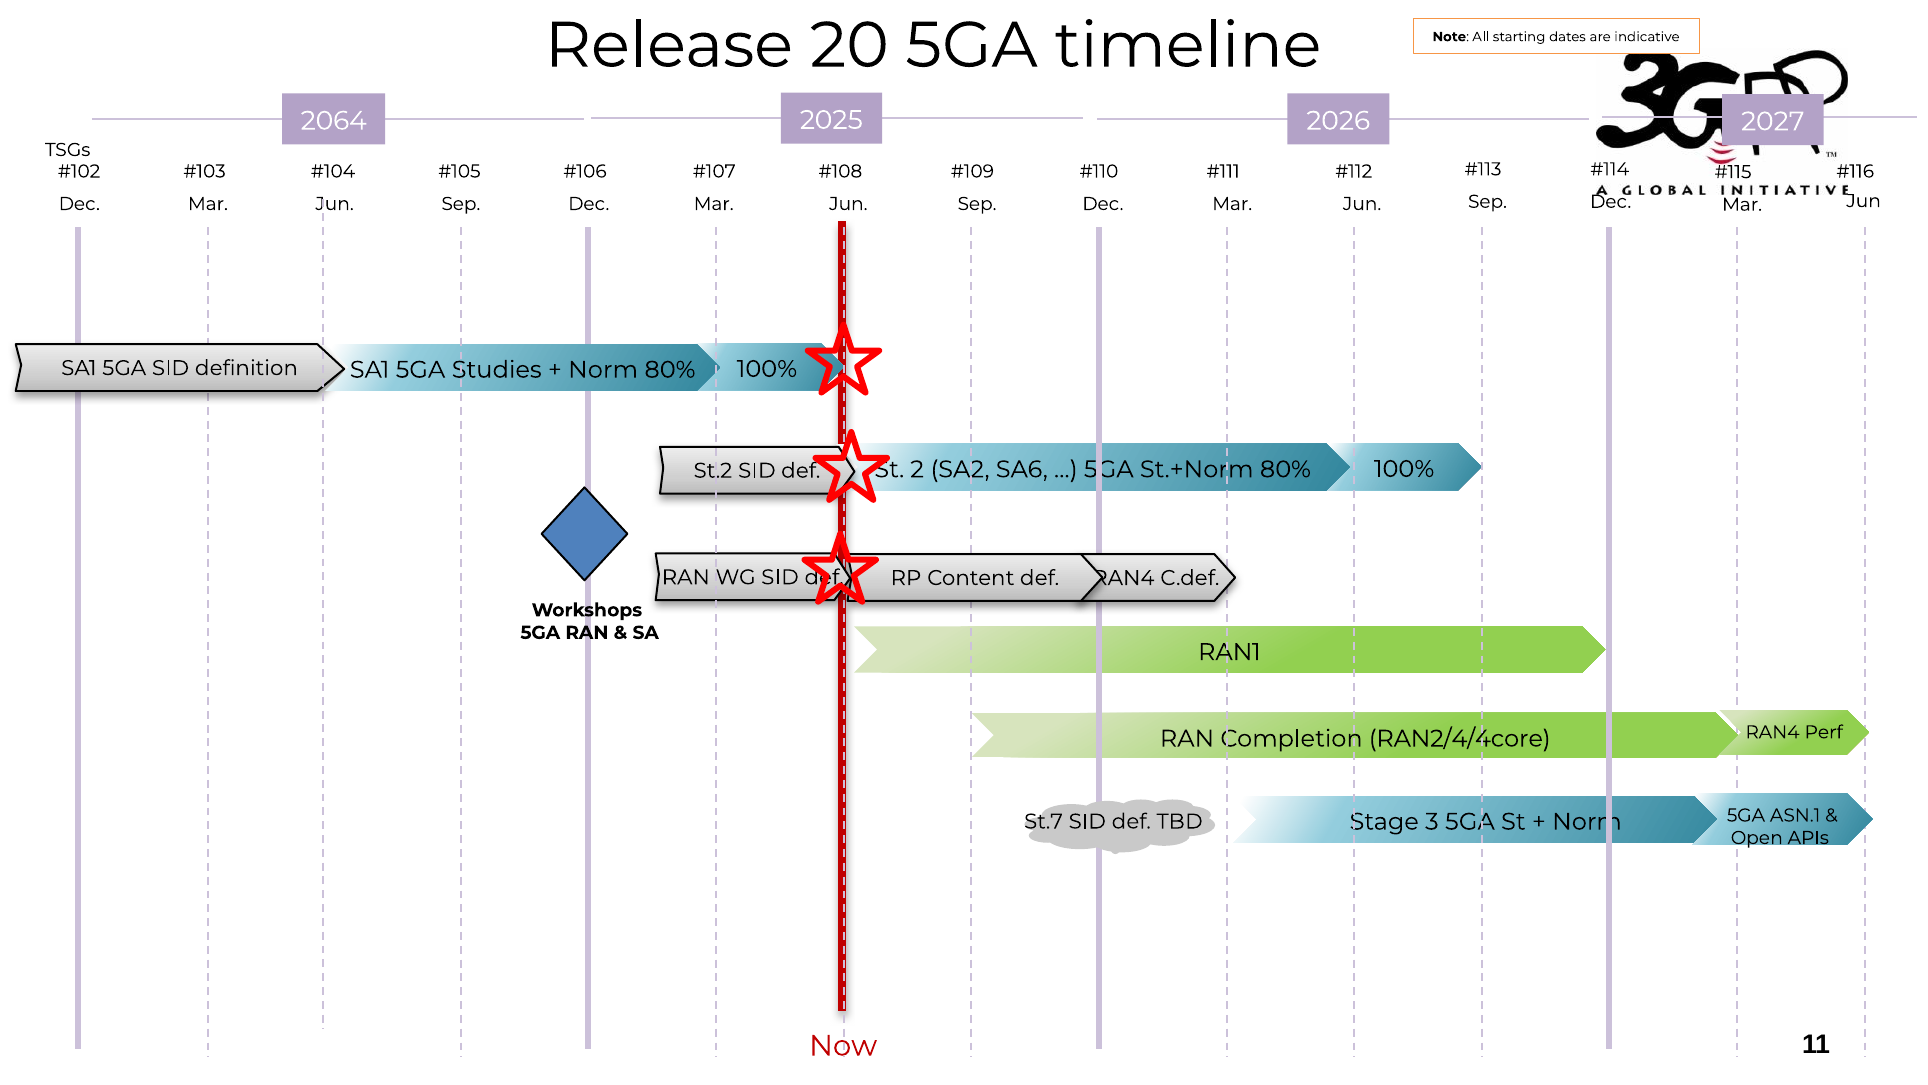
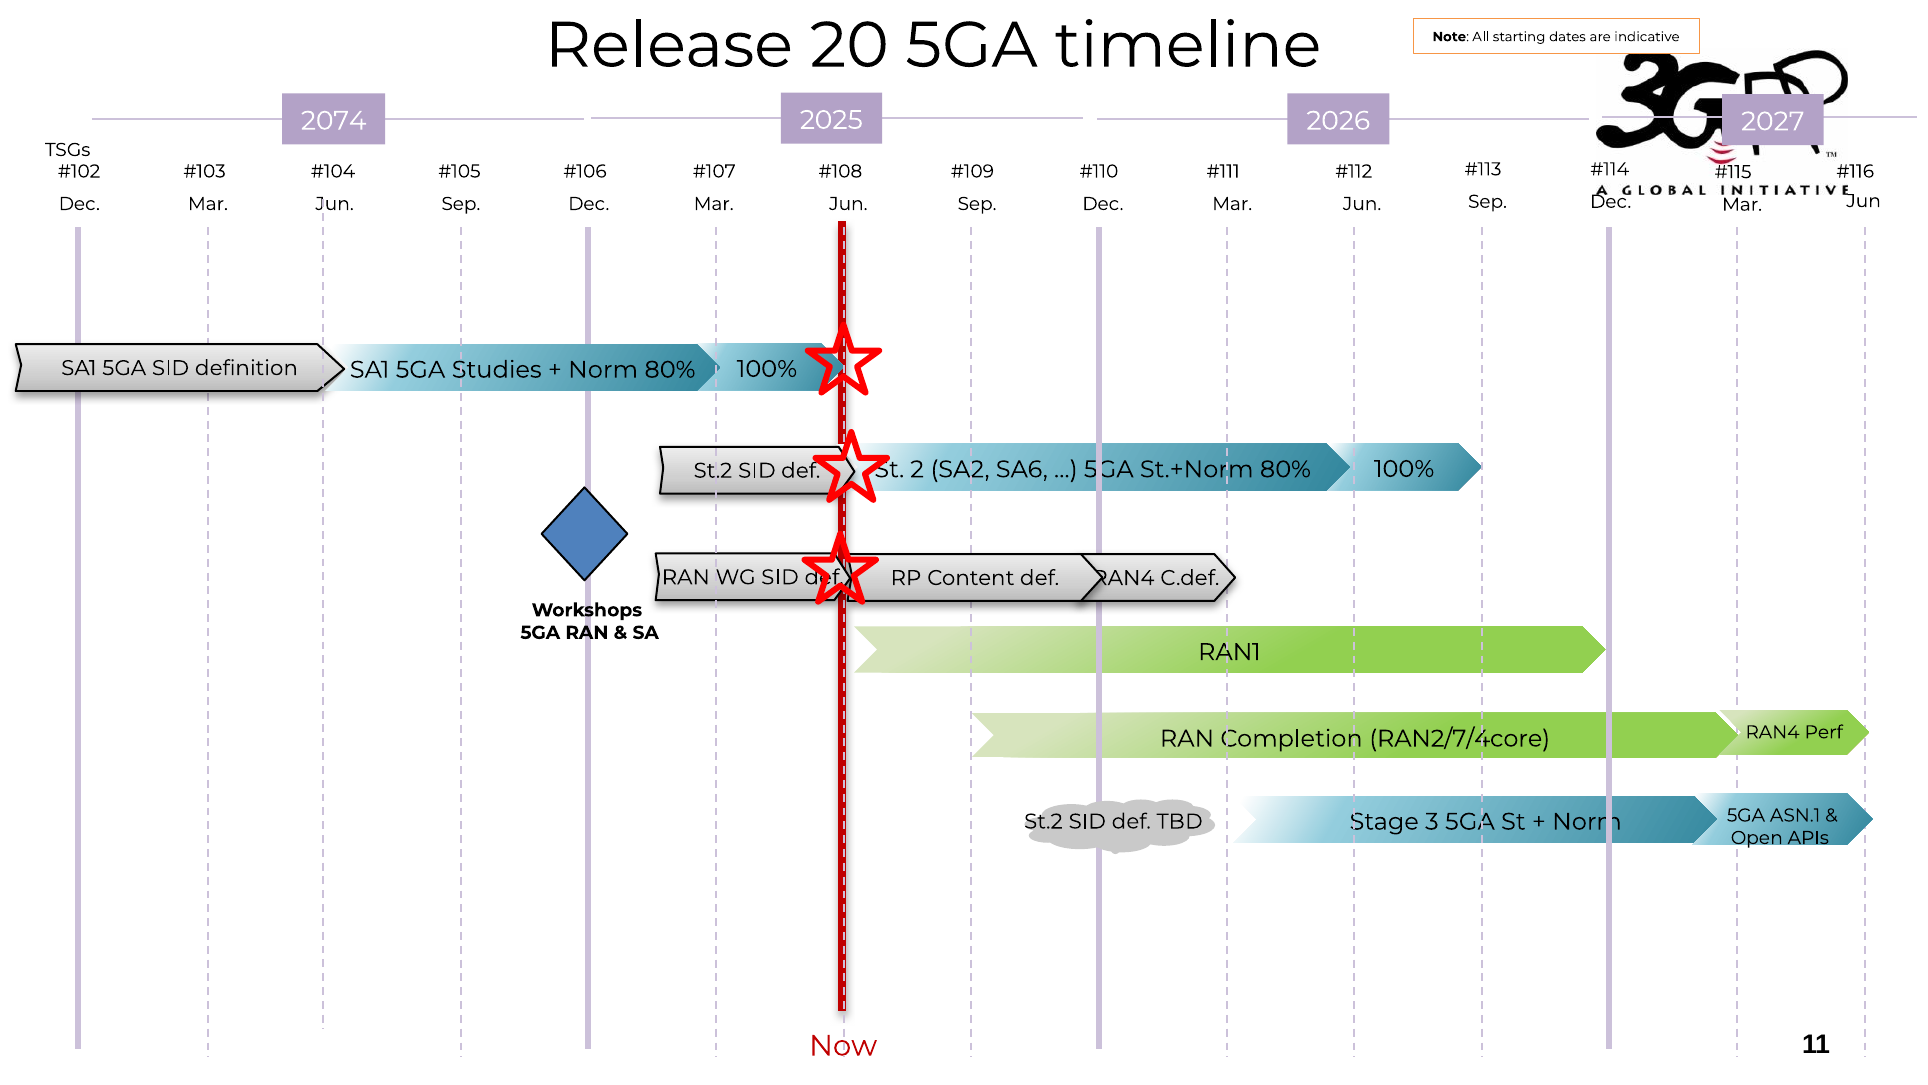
2064: 2064 -> 2074 (334, 121)
RAN2/4/4core: RAN2/4/4core -> RAN2/7/4core (1460, 738)
St.7: St.7 -> St.2 (1043, 821)
